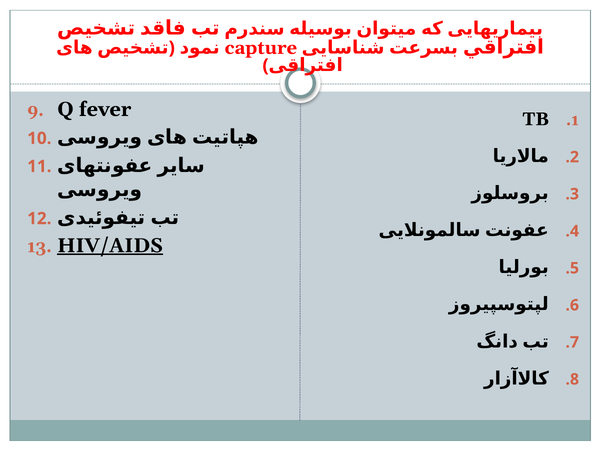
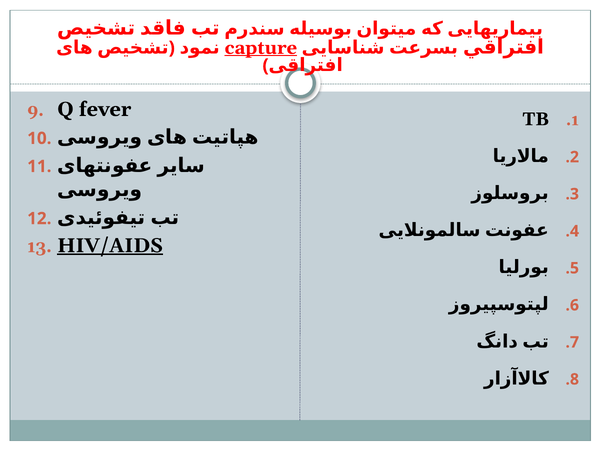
capture underline: none -> present (261, 48)
